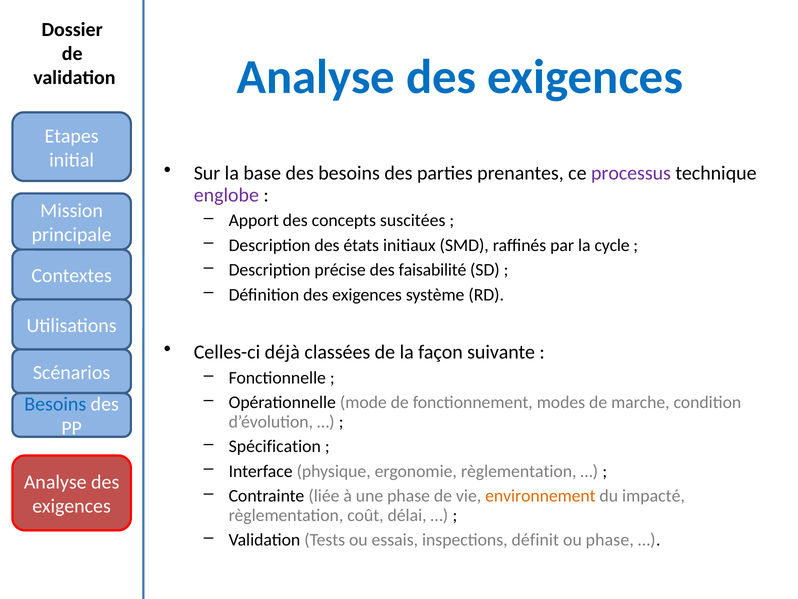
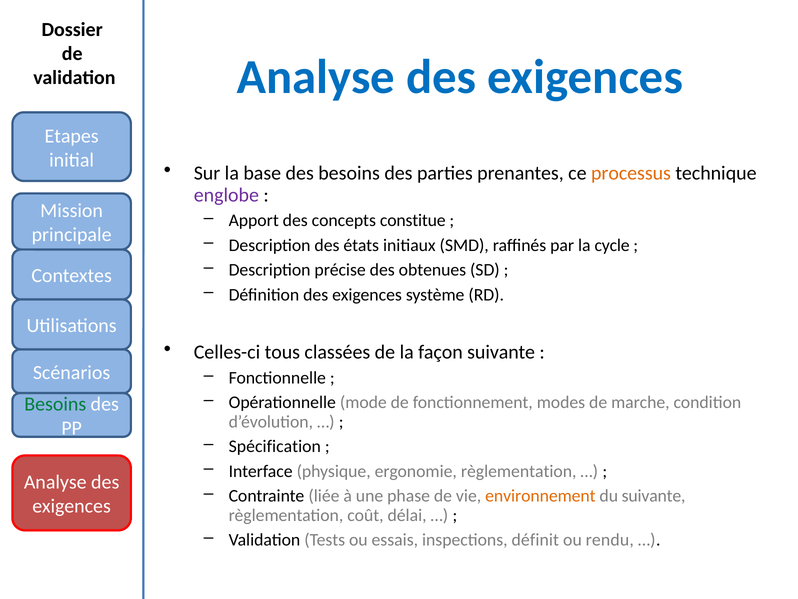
processus colour: purple -> orange (631, 173)
suscitées: suscitées -> constitue (413, 220)
faisabilité: faisabilité -> obtenues (432, 270)
déjà: déjà -> tous (282, 352)
Besoins colour: blue -> green (55, 404)
du impacté: impacté -> suivante (654, 496)
ou phase: phase -> rendu (610, 539)
